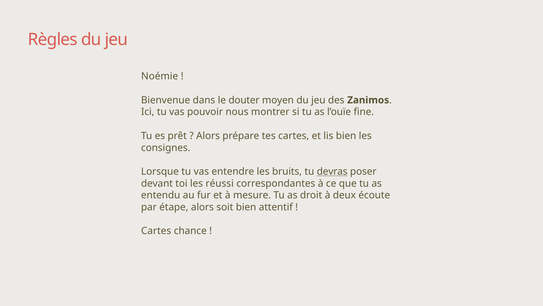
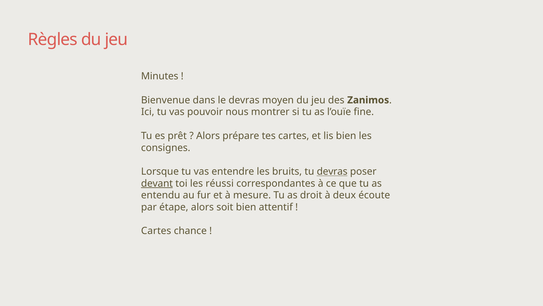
Noémie: Noémie -> Minutes (160, 76)
le douter: douter -> devras (244, 100)
devant underline: none -> present (157, 183)
